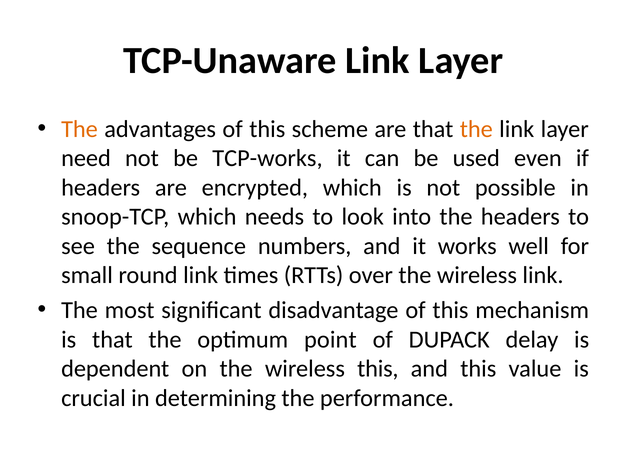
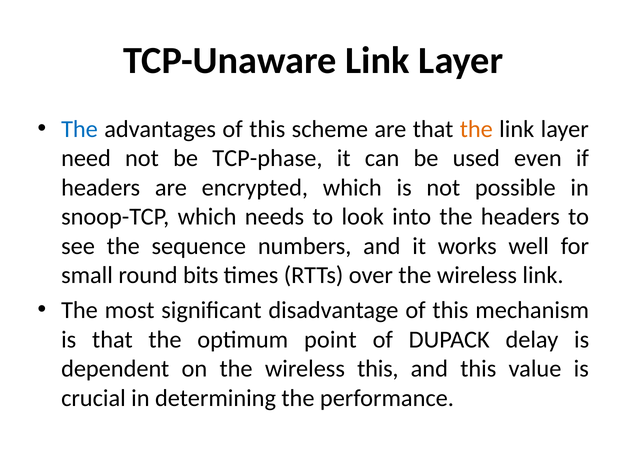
The colour: orange -> blue (80, 129)
TCP-works: TCP-works -> TCP-phase (267, 158)
round link: link -> bits (201, 276)
